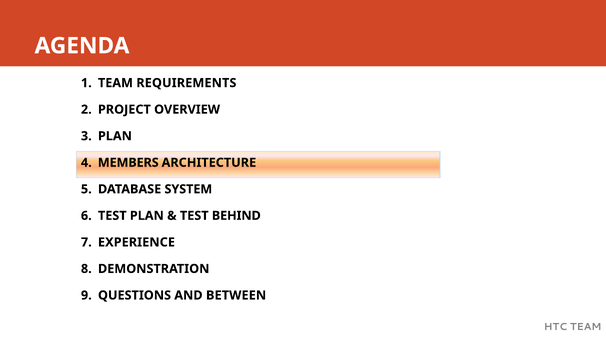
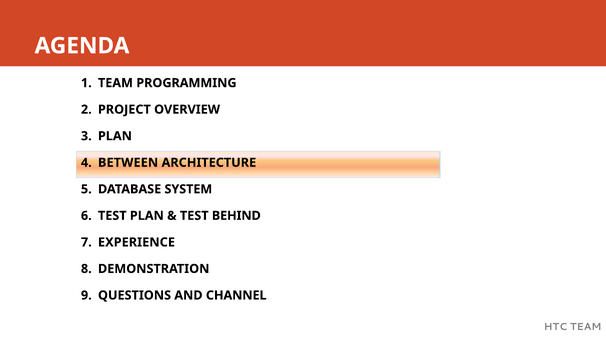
REQUIREMENTS: REQUIREMENTS -> PROGRAMMING (186, 83)
MEMBERS: MEMBERS -> BETWEEN (128, 163)
BETWEEN: BETWEEN -> CHANNEL (236, 295)
